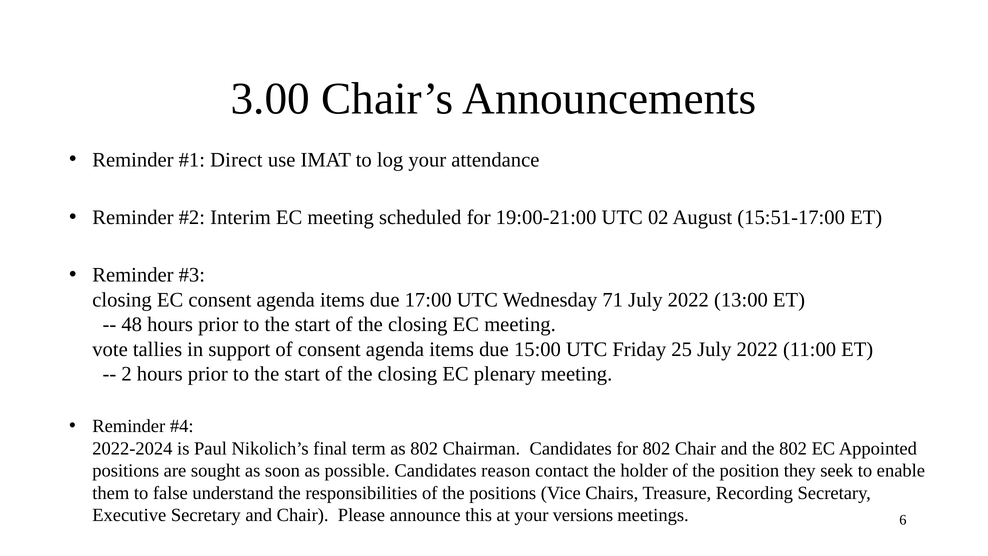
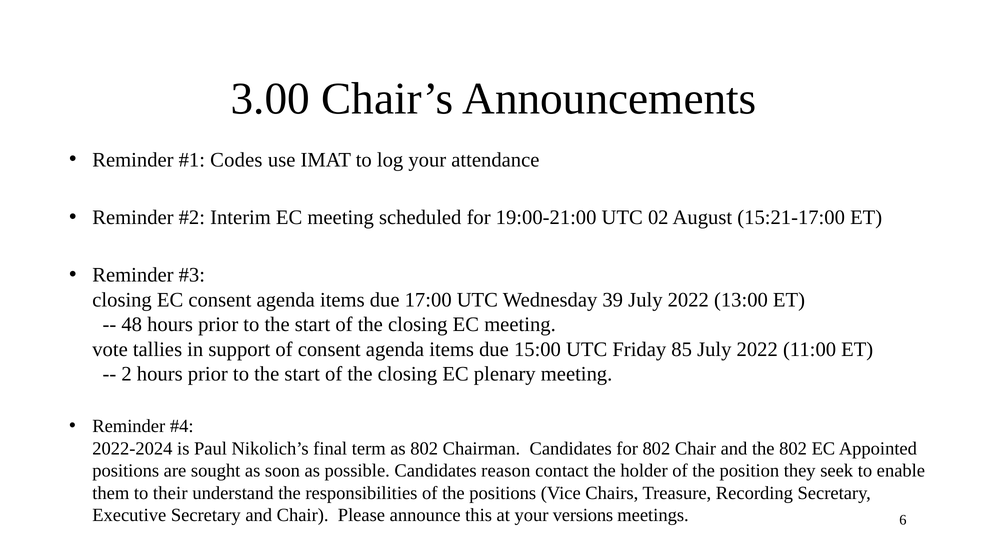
Direct: Direct -> Codes (236, 160)
15:51-17:00: 15:51-17:00 -> 15:21-17:00 (791, 217)
71: 71 -> 39 (613, 300)
25: 25 -> 85 (682, 349)
false: false -> their (170, 493)
